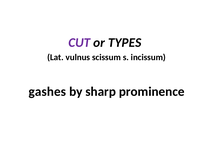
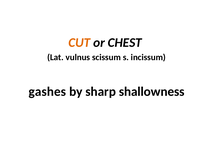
CUT colour: purple -> orange (79, 43)
TYPES: TYPES -> CHEST (125, 43)
prominence: prominence -> shallowness (152, 92)
